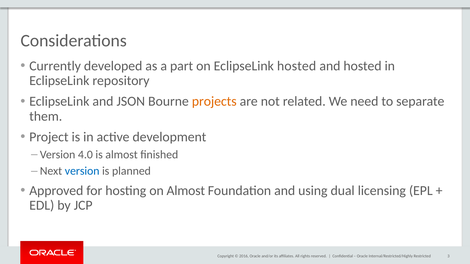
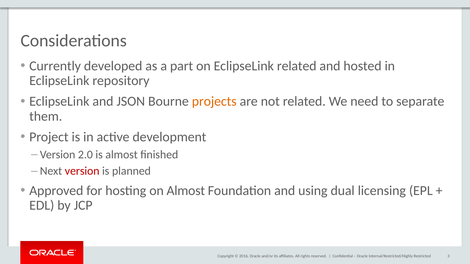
EclipseLink hosted: hosted -> related (297, 66)
4.0: 4.0 -> 2.0 (85, 155)
version colour: blue -> red (82, 171)
